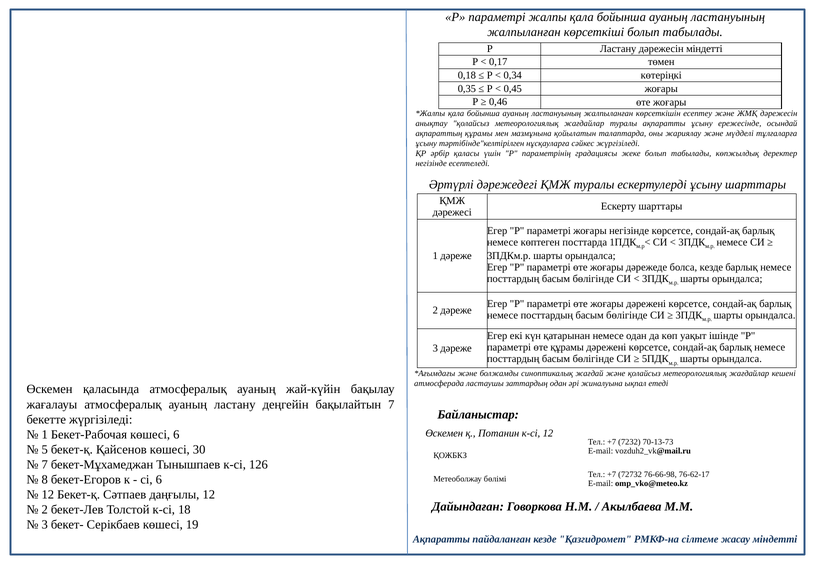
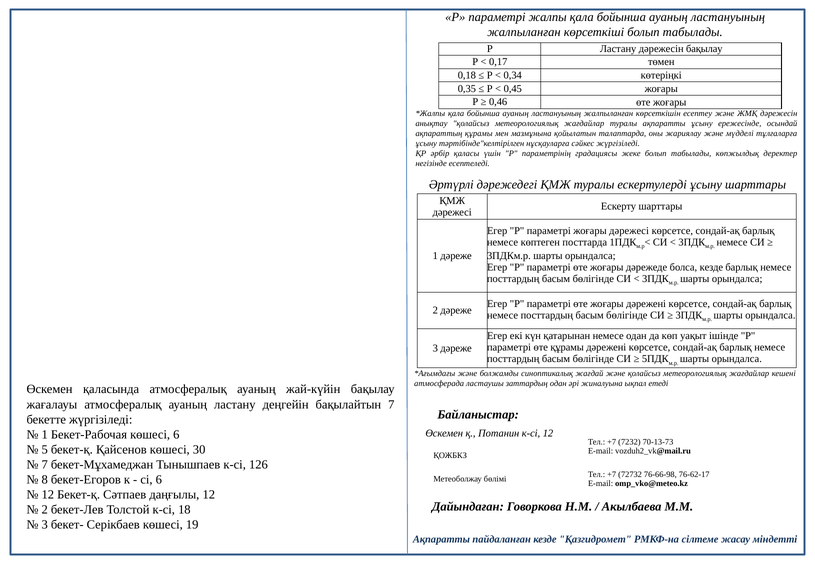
дәрежесін міндетті: міндетті -> бақылау (704, 49)
жоғары негізінде: негізінде -> дәрежесі (629, 231)
